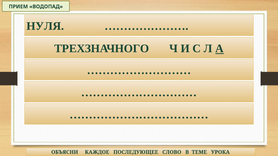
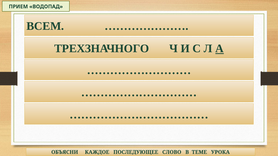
НУЛЯ: НУЛЯ -> ВСЕМ (45, 26)
